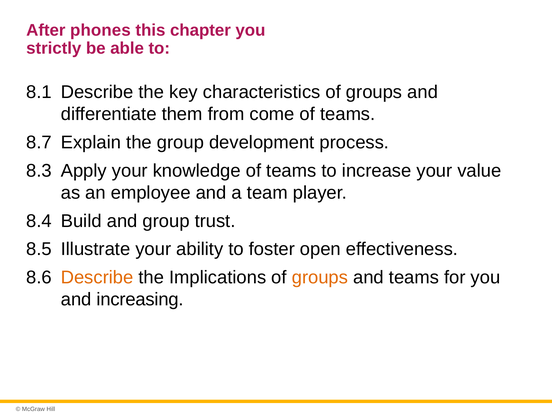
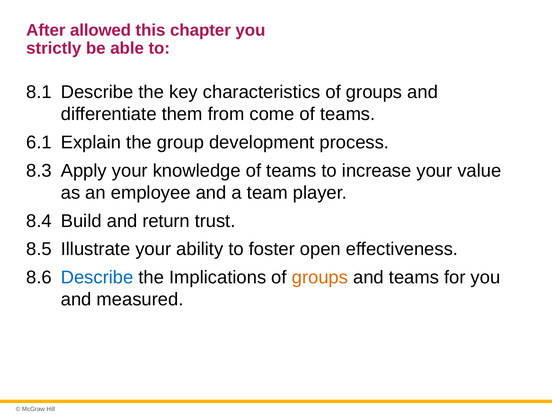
phones: phones -> allowed (101, 30)
8.7: 8.7 -> 6.1 (39, 142)
and group: group -> return (166, 221)
Describe colour: orange -> blue (97, 277)
increasing: increasing -> measured (140, 299)
